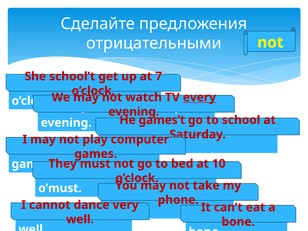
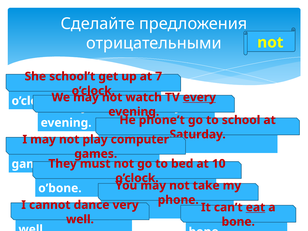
games’t: games’t -> phone’t (162, 120)
o’must: o’must -> o’bone (60, 188)
eat underline: none -> present (256, 207)
